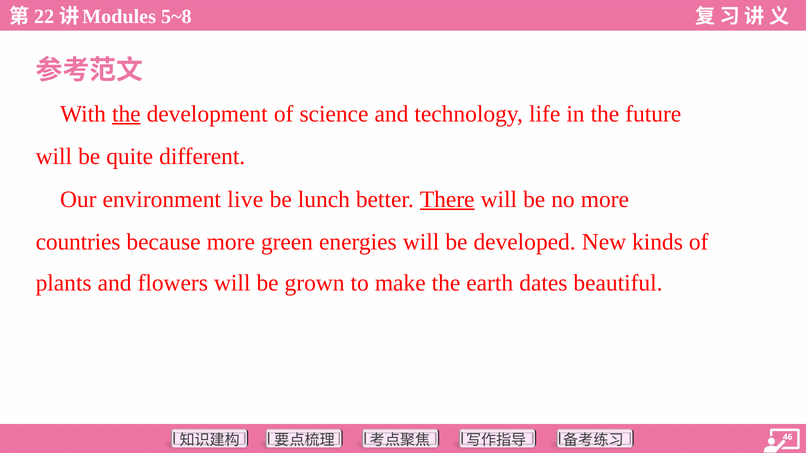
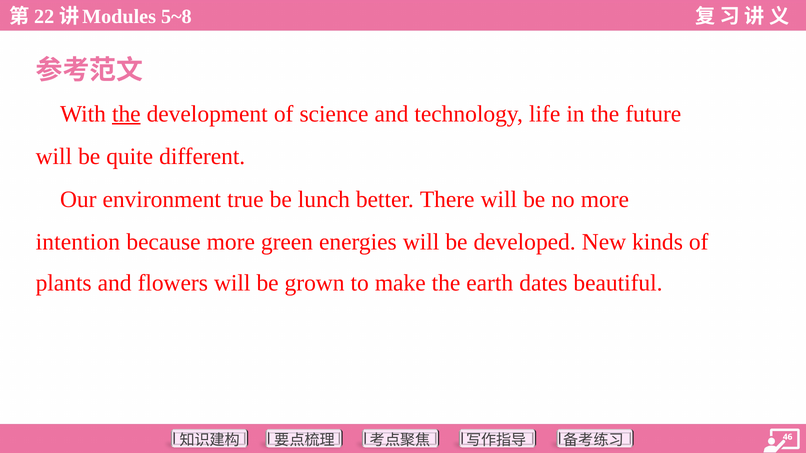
live: live -> true (245, 200)
There underline: present -> none (447, 200)
countries: countries -> intention (78, 242)
